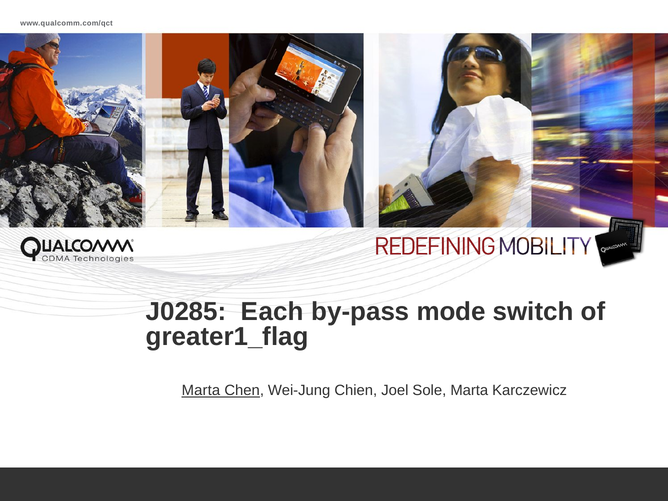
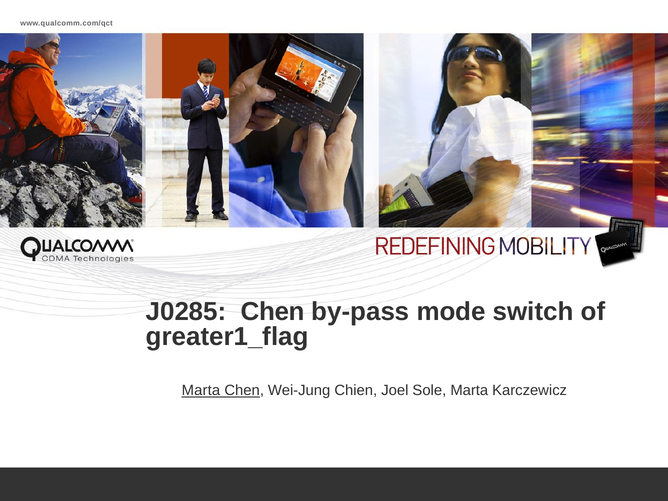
J0285 Each: Each -> Chen (273, 312)
